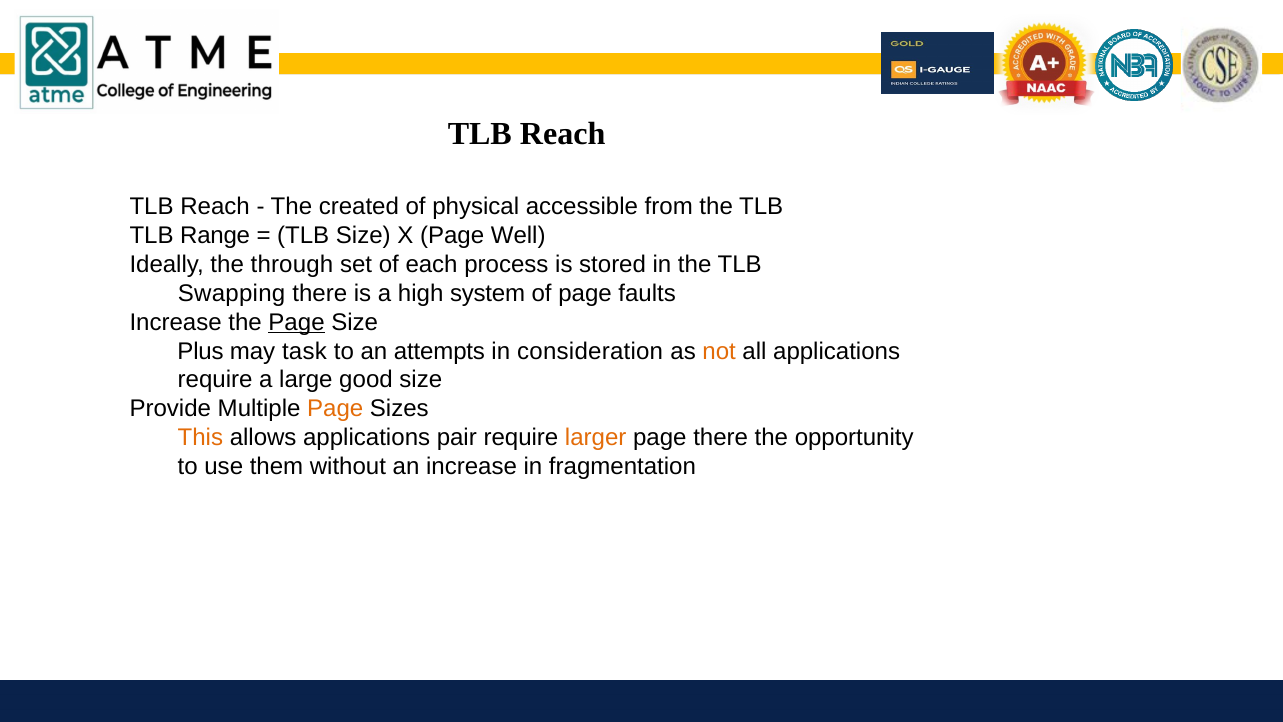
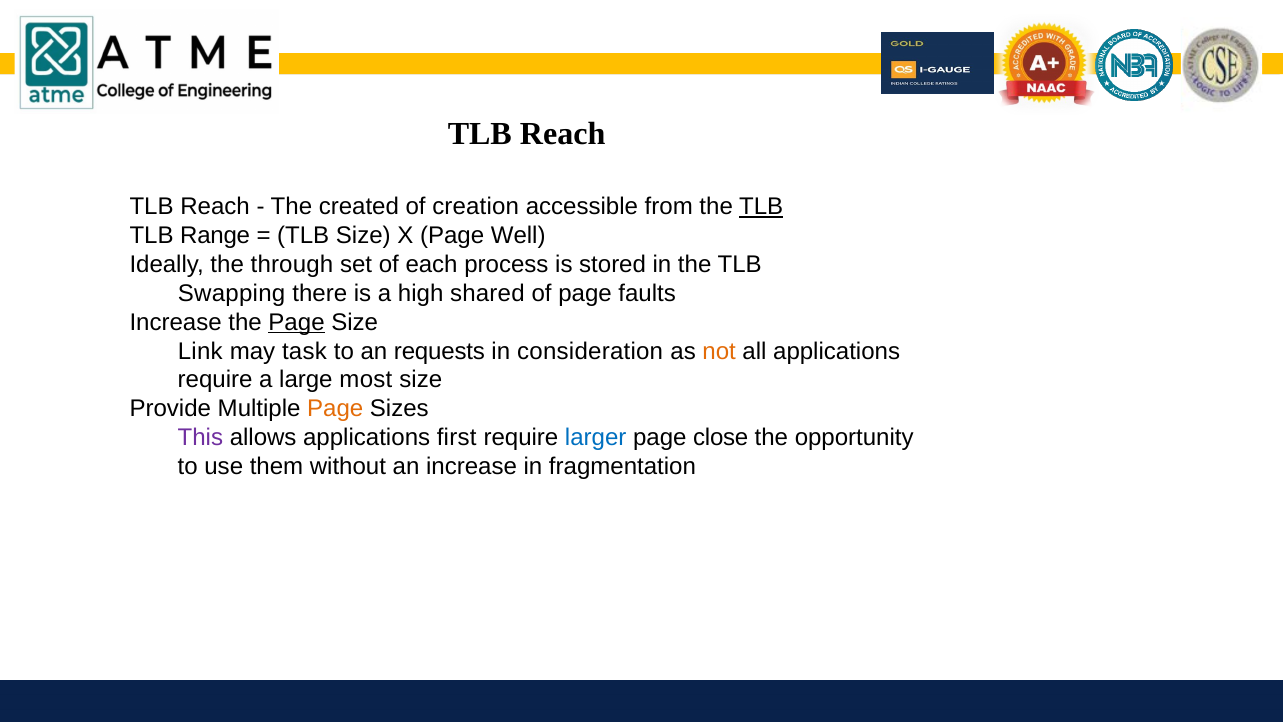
physical: physical -> creation (476, 207)
TLB underline: none -> present (761, 207)
system: system -> shared (487, 293)
Plus: Plus -> Link (200, 351)
attempts: attempts -> requests (439, 351)
good: good -> most (366, 380)
This colour: orange -> purple (200, 438)
pair: pair -> first (457, 438)
larger colour: orange -> blue (596, 438)
page there: there -> close (721, 438)
